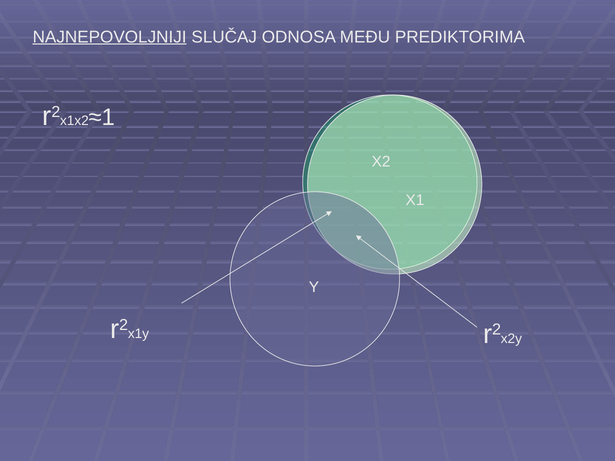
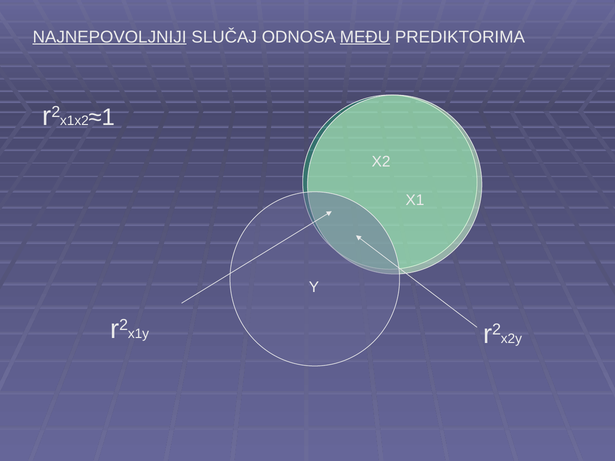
MEĐU underline: none -> present (365, 37)
